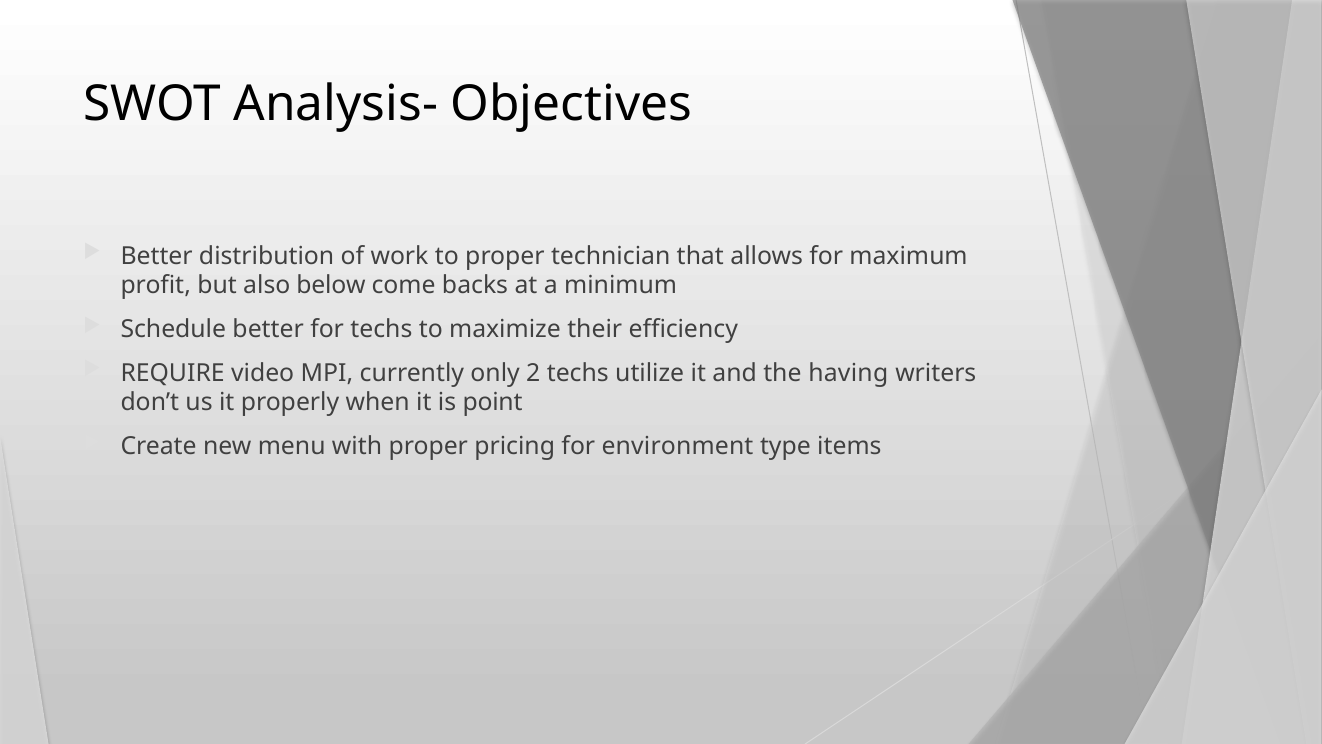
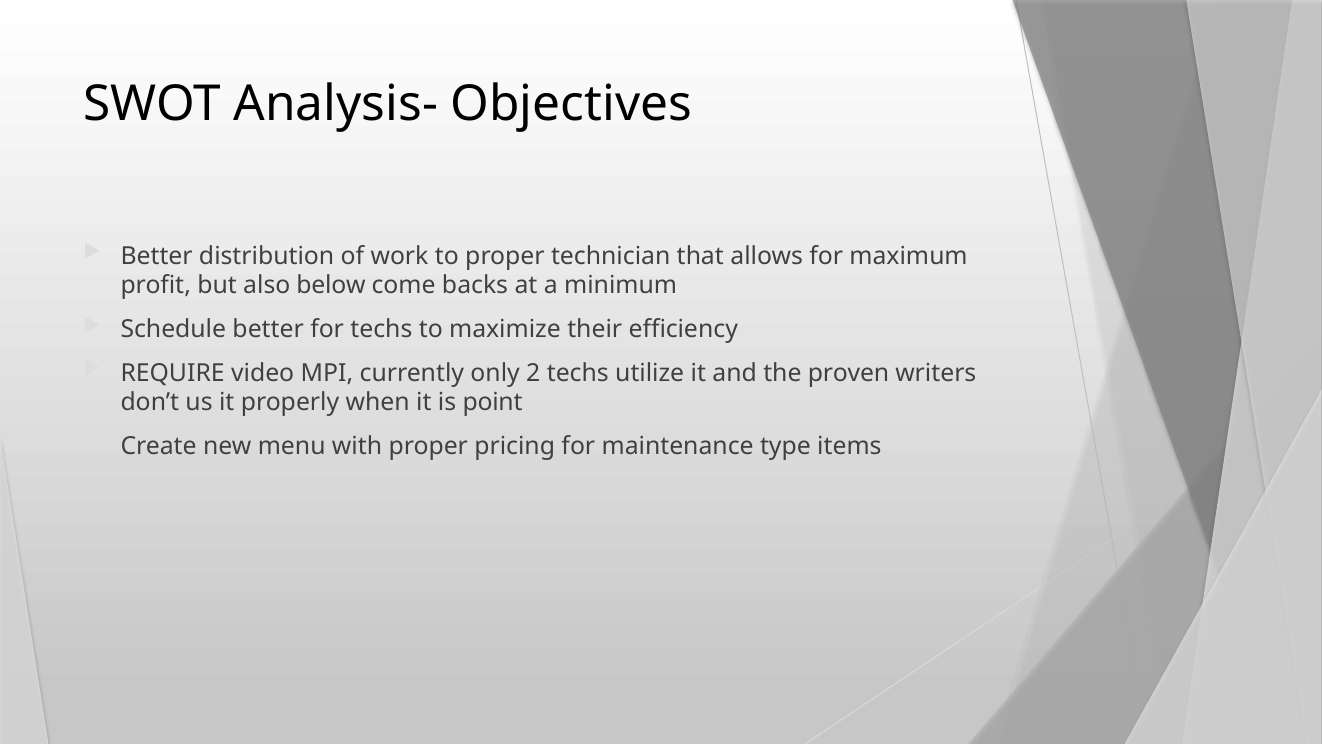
having: having -> proven (849, 373)
environment: environment -> maintenance (678, 446)
